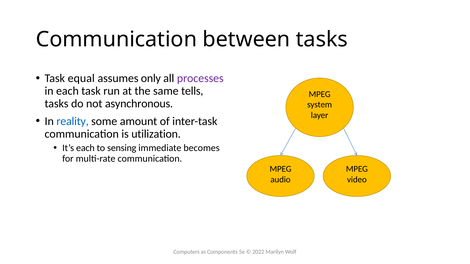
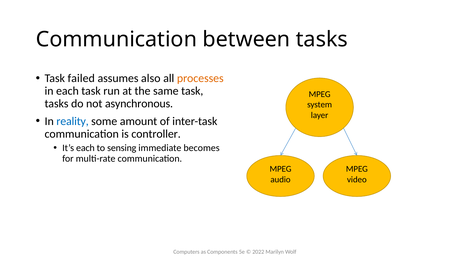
equal: equal -> failed (81, 78)
only: only -> also (151, 78)
processes colour: purple -> orange (200, 78)
same tells: tells -> task (192, 91)
utilization: utilization -> controller (156, 134)
